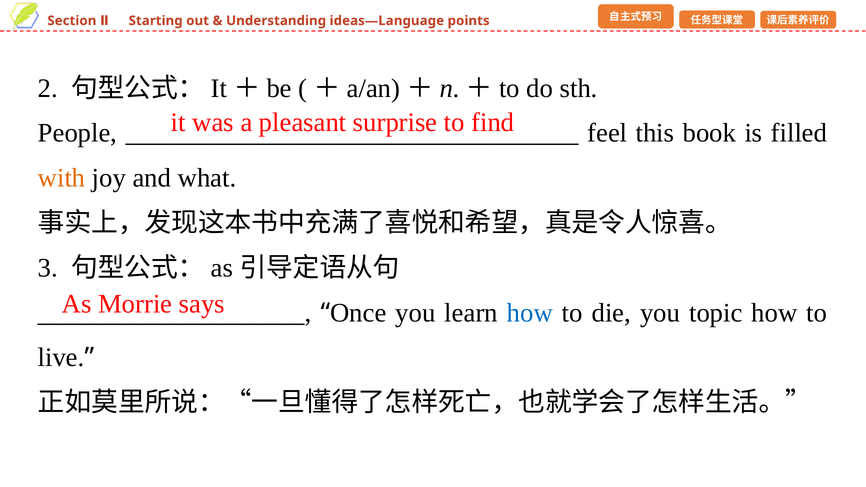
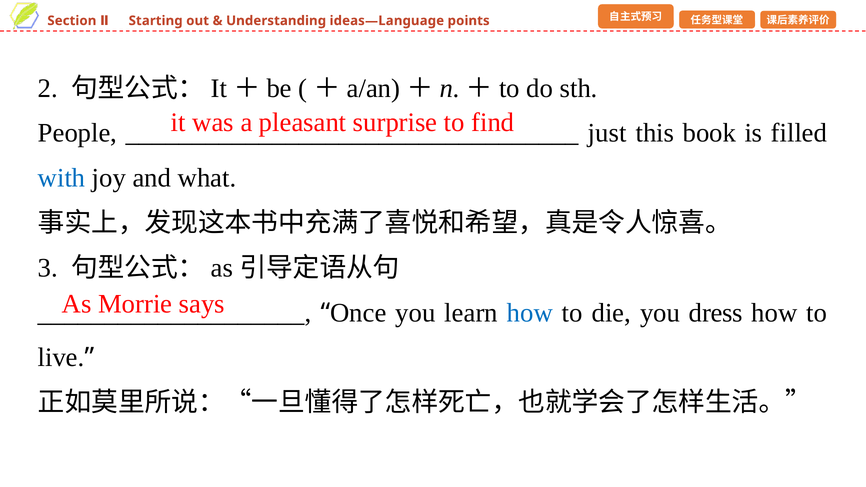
feel: feel -> just (607, 133)
with colour: orange -> blue (62, 178)
topic: topic -> dress (716, 313)
